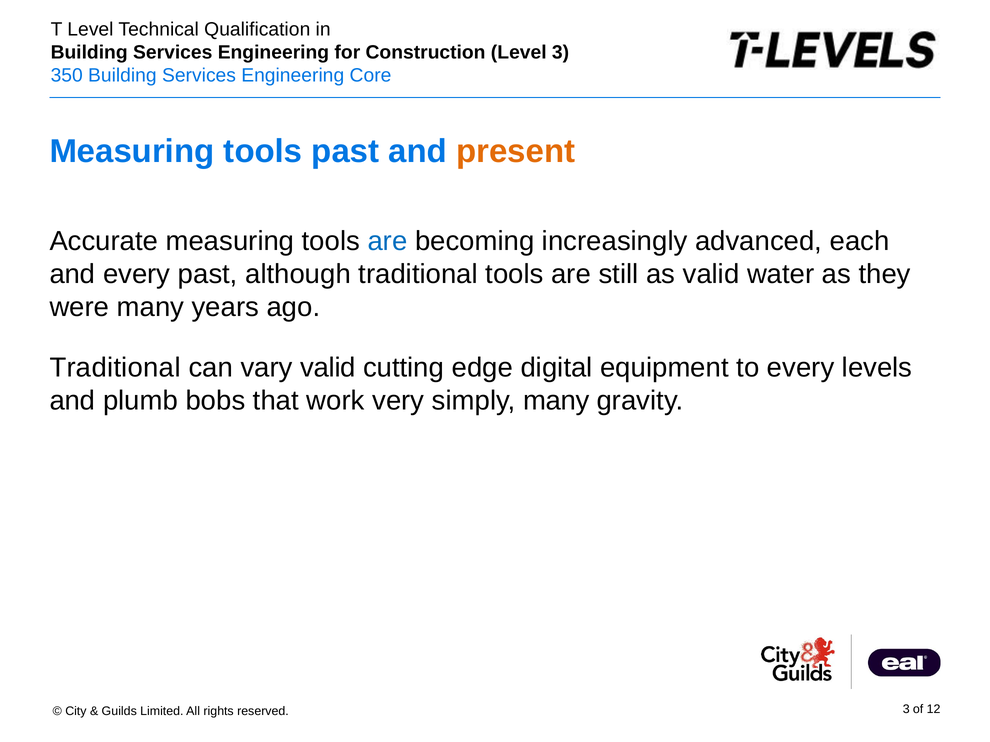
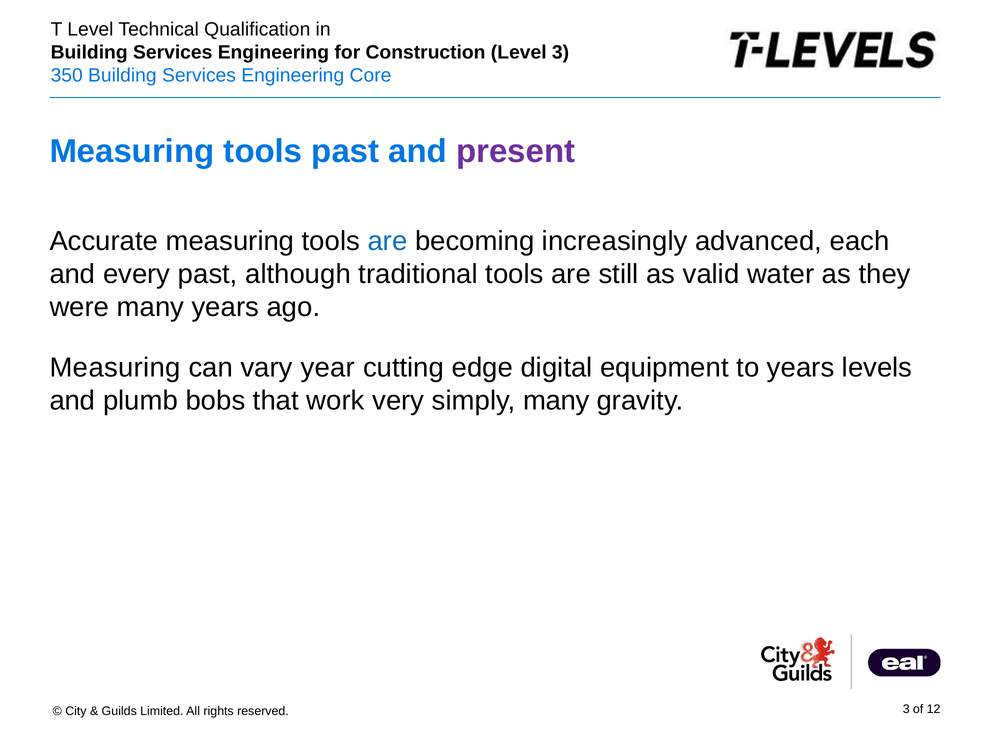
present colour: orange -> purple (516, 152)
Traditional: Traditional -> Measuring (115, 368)
vary valid: valid -> year (328, 368)
to every: every -> years (801, 368)
